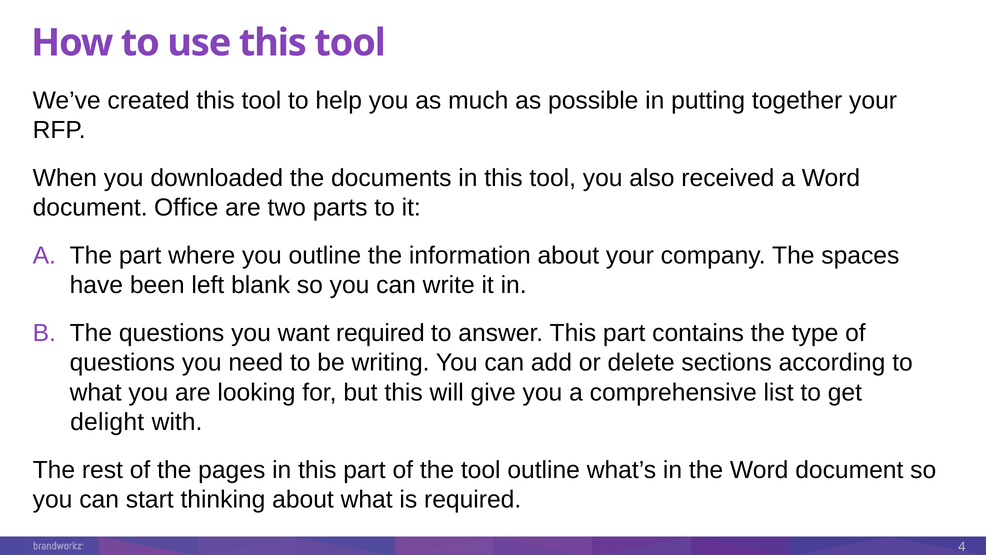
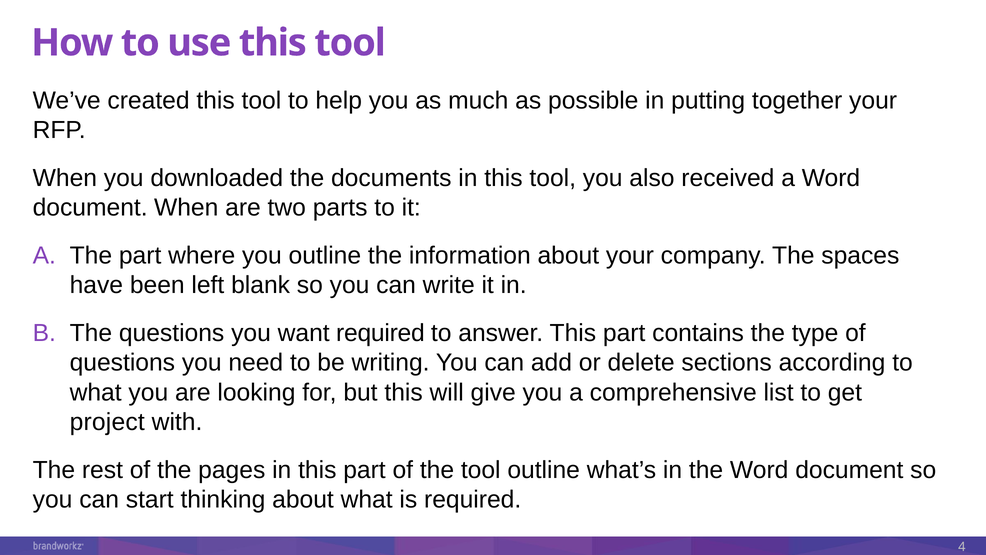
document Office: Office -> When (186, 208)
delight: delight -> project (107, 422)
